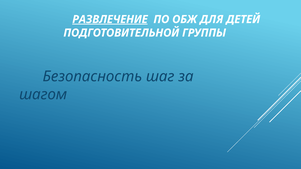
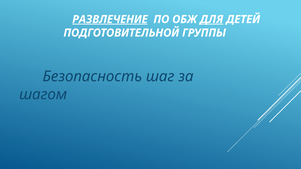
ДЛЯ underline: none -> present (212, 19)
